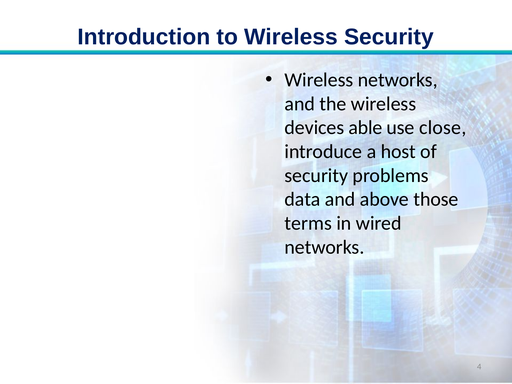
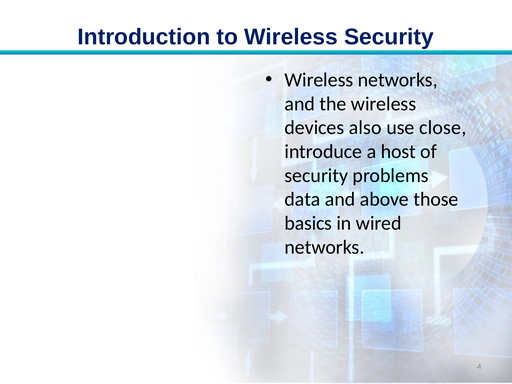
able: able -> also (365, 128)
terms: terms -> basics (308, 223)
